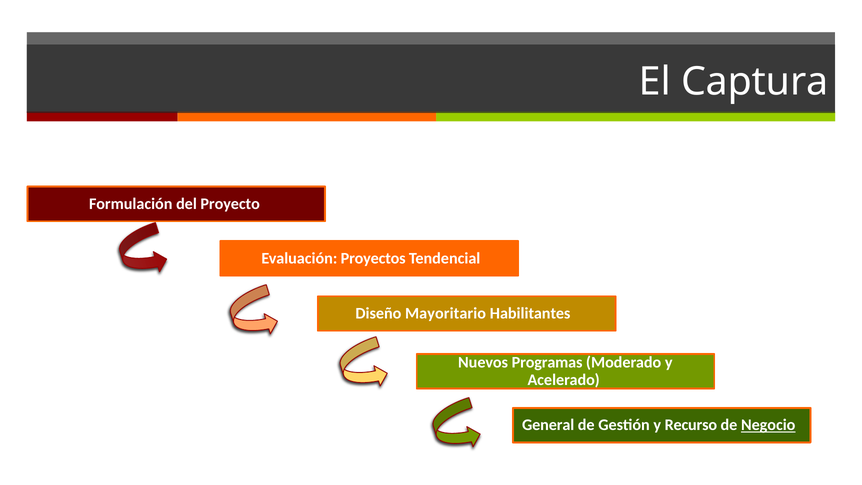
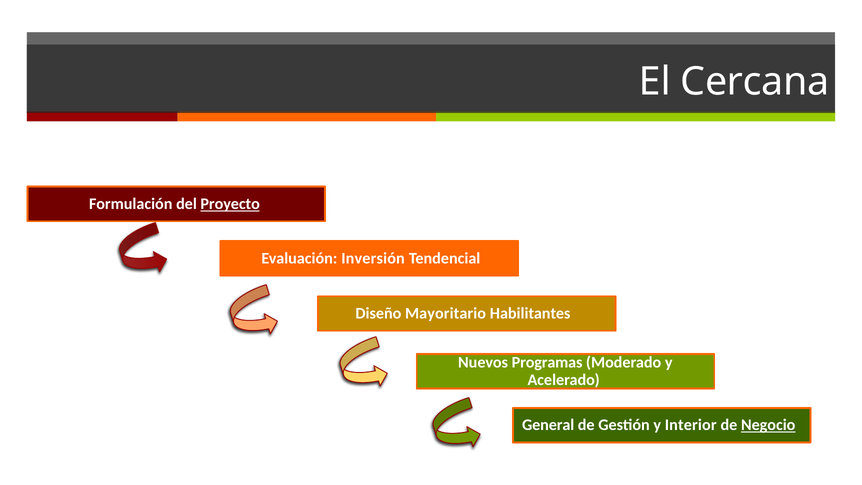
Captura: Captura -> Cercana (755, 82)
Proyecto underline: none -> present (230, 204)
Proyectos: Proyectos -> Inversión (373, 258)
Recurso: Recurso -> Interior (691, 425)
